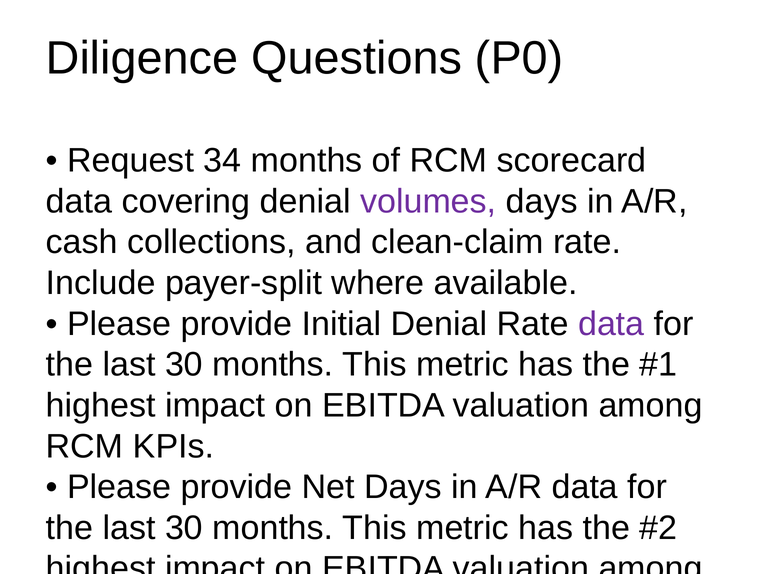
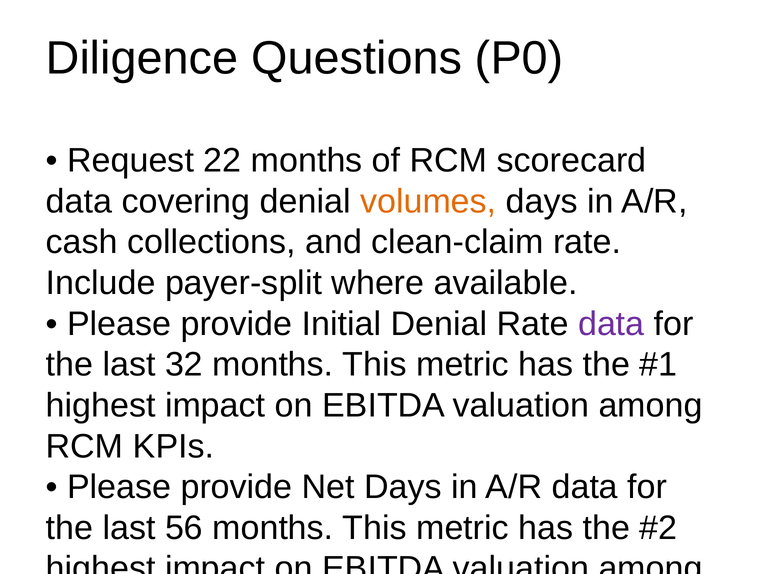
34: 34 -> 22 (222, 161)
volumes colour: purple -> orange (428, 201)
30: 30 -> 32 (184, 365)
30: 30 -> 56 (184, 528)
